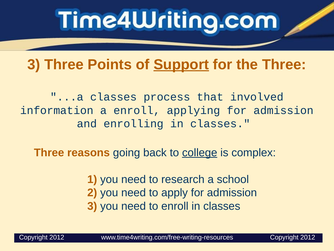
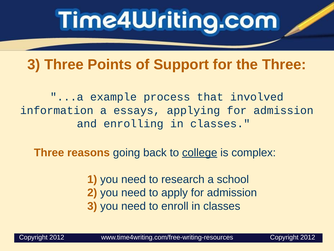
Support underline: present -> none (181, 64)
...a classes: classes -> example (113, 97)
a enroll: enroll -> essays (137, 110)
